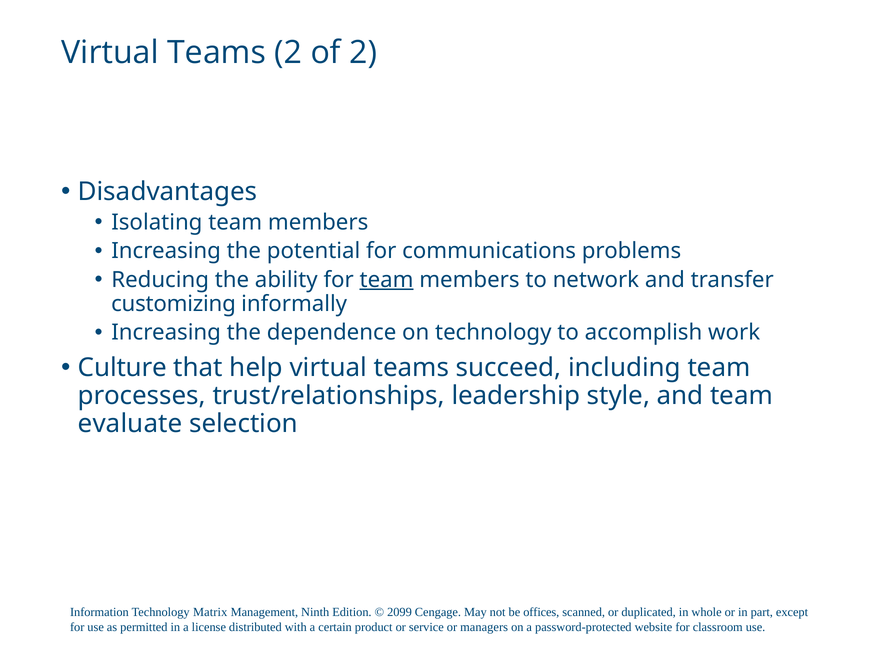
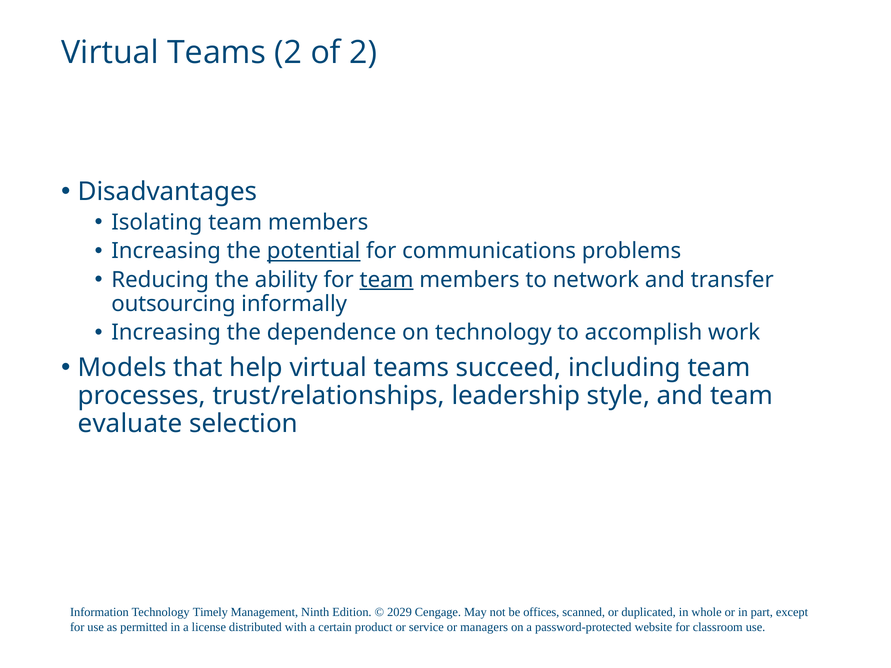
potential underline: none -> present (314, 251)
customizing: customizing -> outsourcing (173, 304)
Culture: Culture -> Models (122, 368)
Matrix: Matrix -> Timely (210, 613)
2099: 2099 -> 2029 (400, 613)
